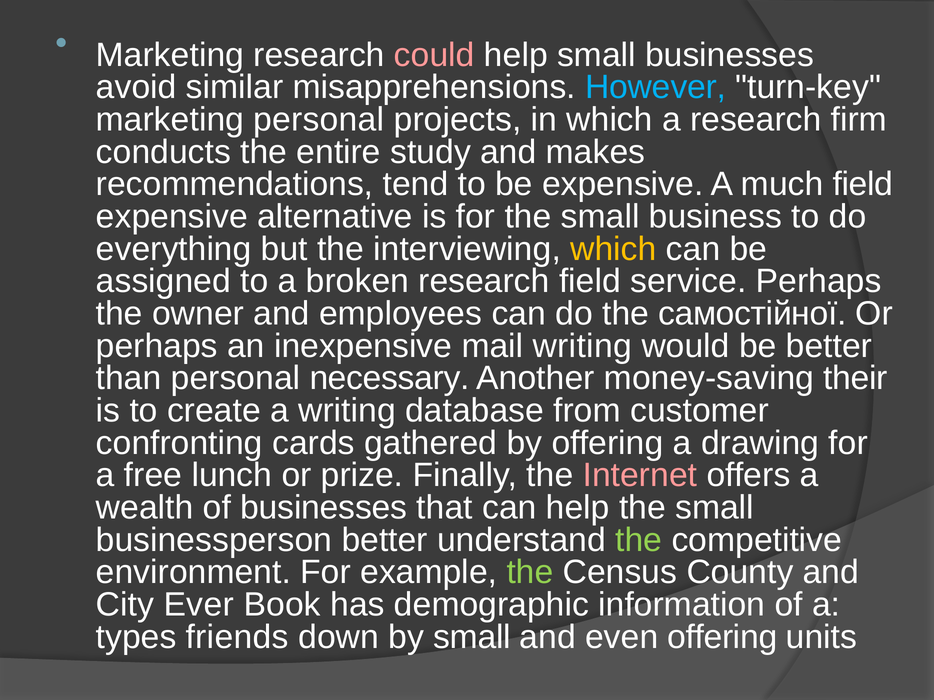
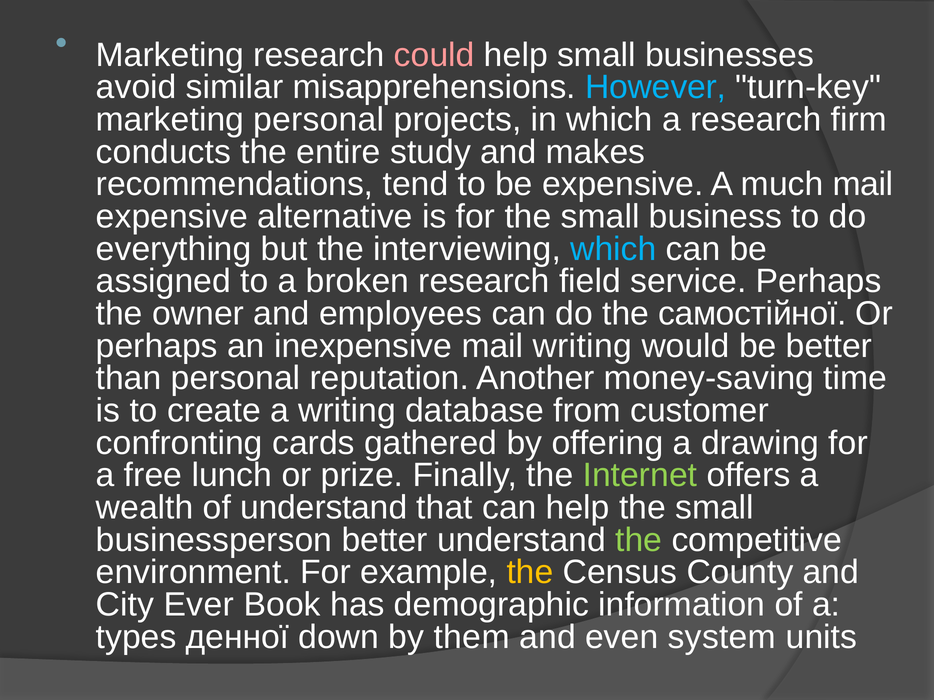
much field: field -> mail (863, 184)
which colour: yellow -> light blue (613, 249)
necessary: necessary -> reputation (389, 379)
their: their -> time (855, 379)
Internet colour: pink -> light green (640, 476)
of businesses: businesses -> understand (324, 508)
the colour: light green -> yellow (530, 573)
friends: friends -> денної (237, 637)
by small: small -> them (472, 637)
even offering: offering -> system (722, 637)
